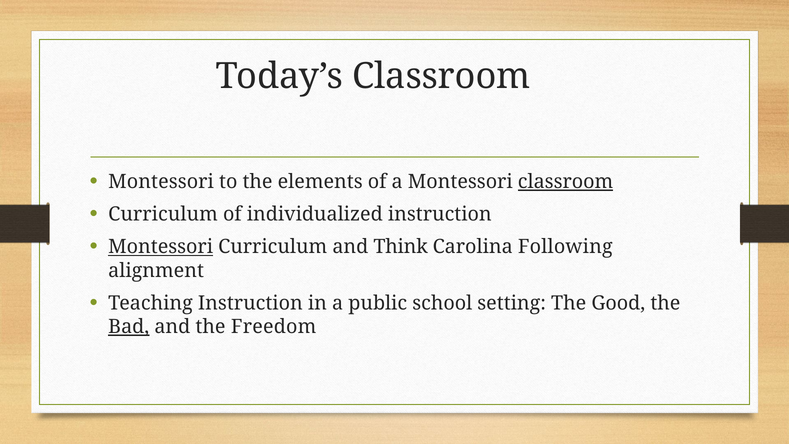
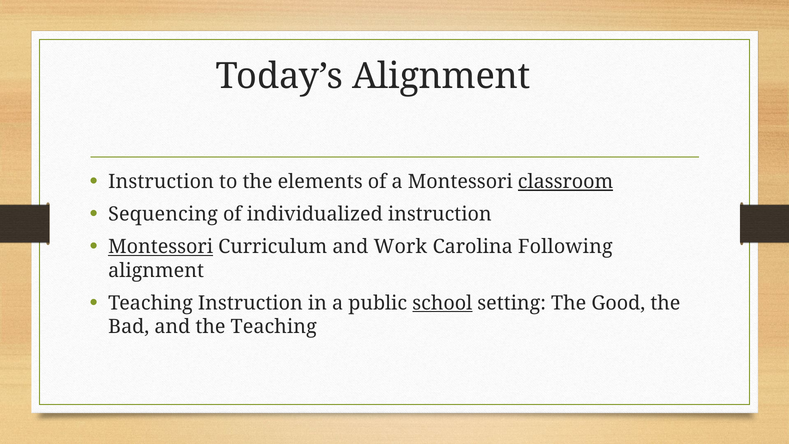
Today’s Classroom: Classroom -> Alignment (441, 76)
Montessori: Montessori -> Instruction (161, 182)
Curriculum: Curriculum -> Sequencing (163, 214)
Think: Think -> Work (400, 247)
school underline: none -> present (442, 303)
Bad underline: present -> none (129, 327)
the Freedom: Freedom -> Teaching (274, 327)
